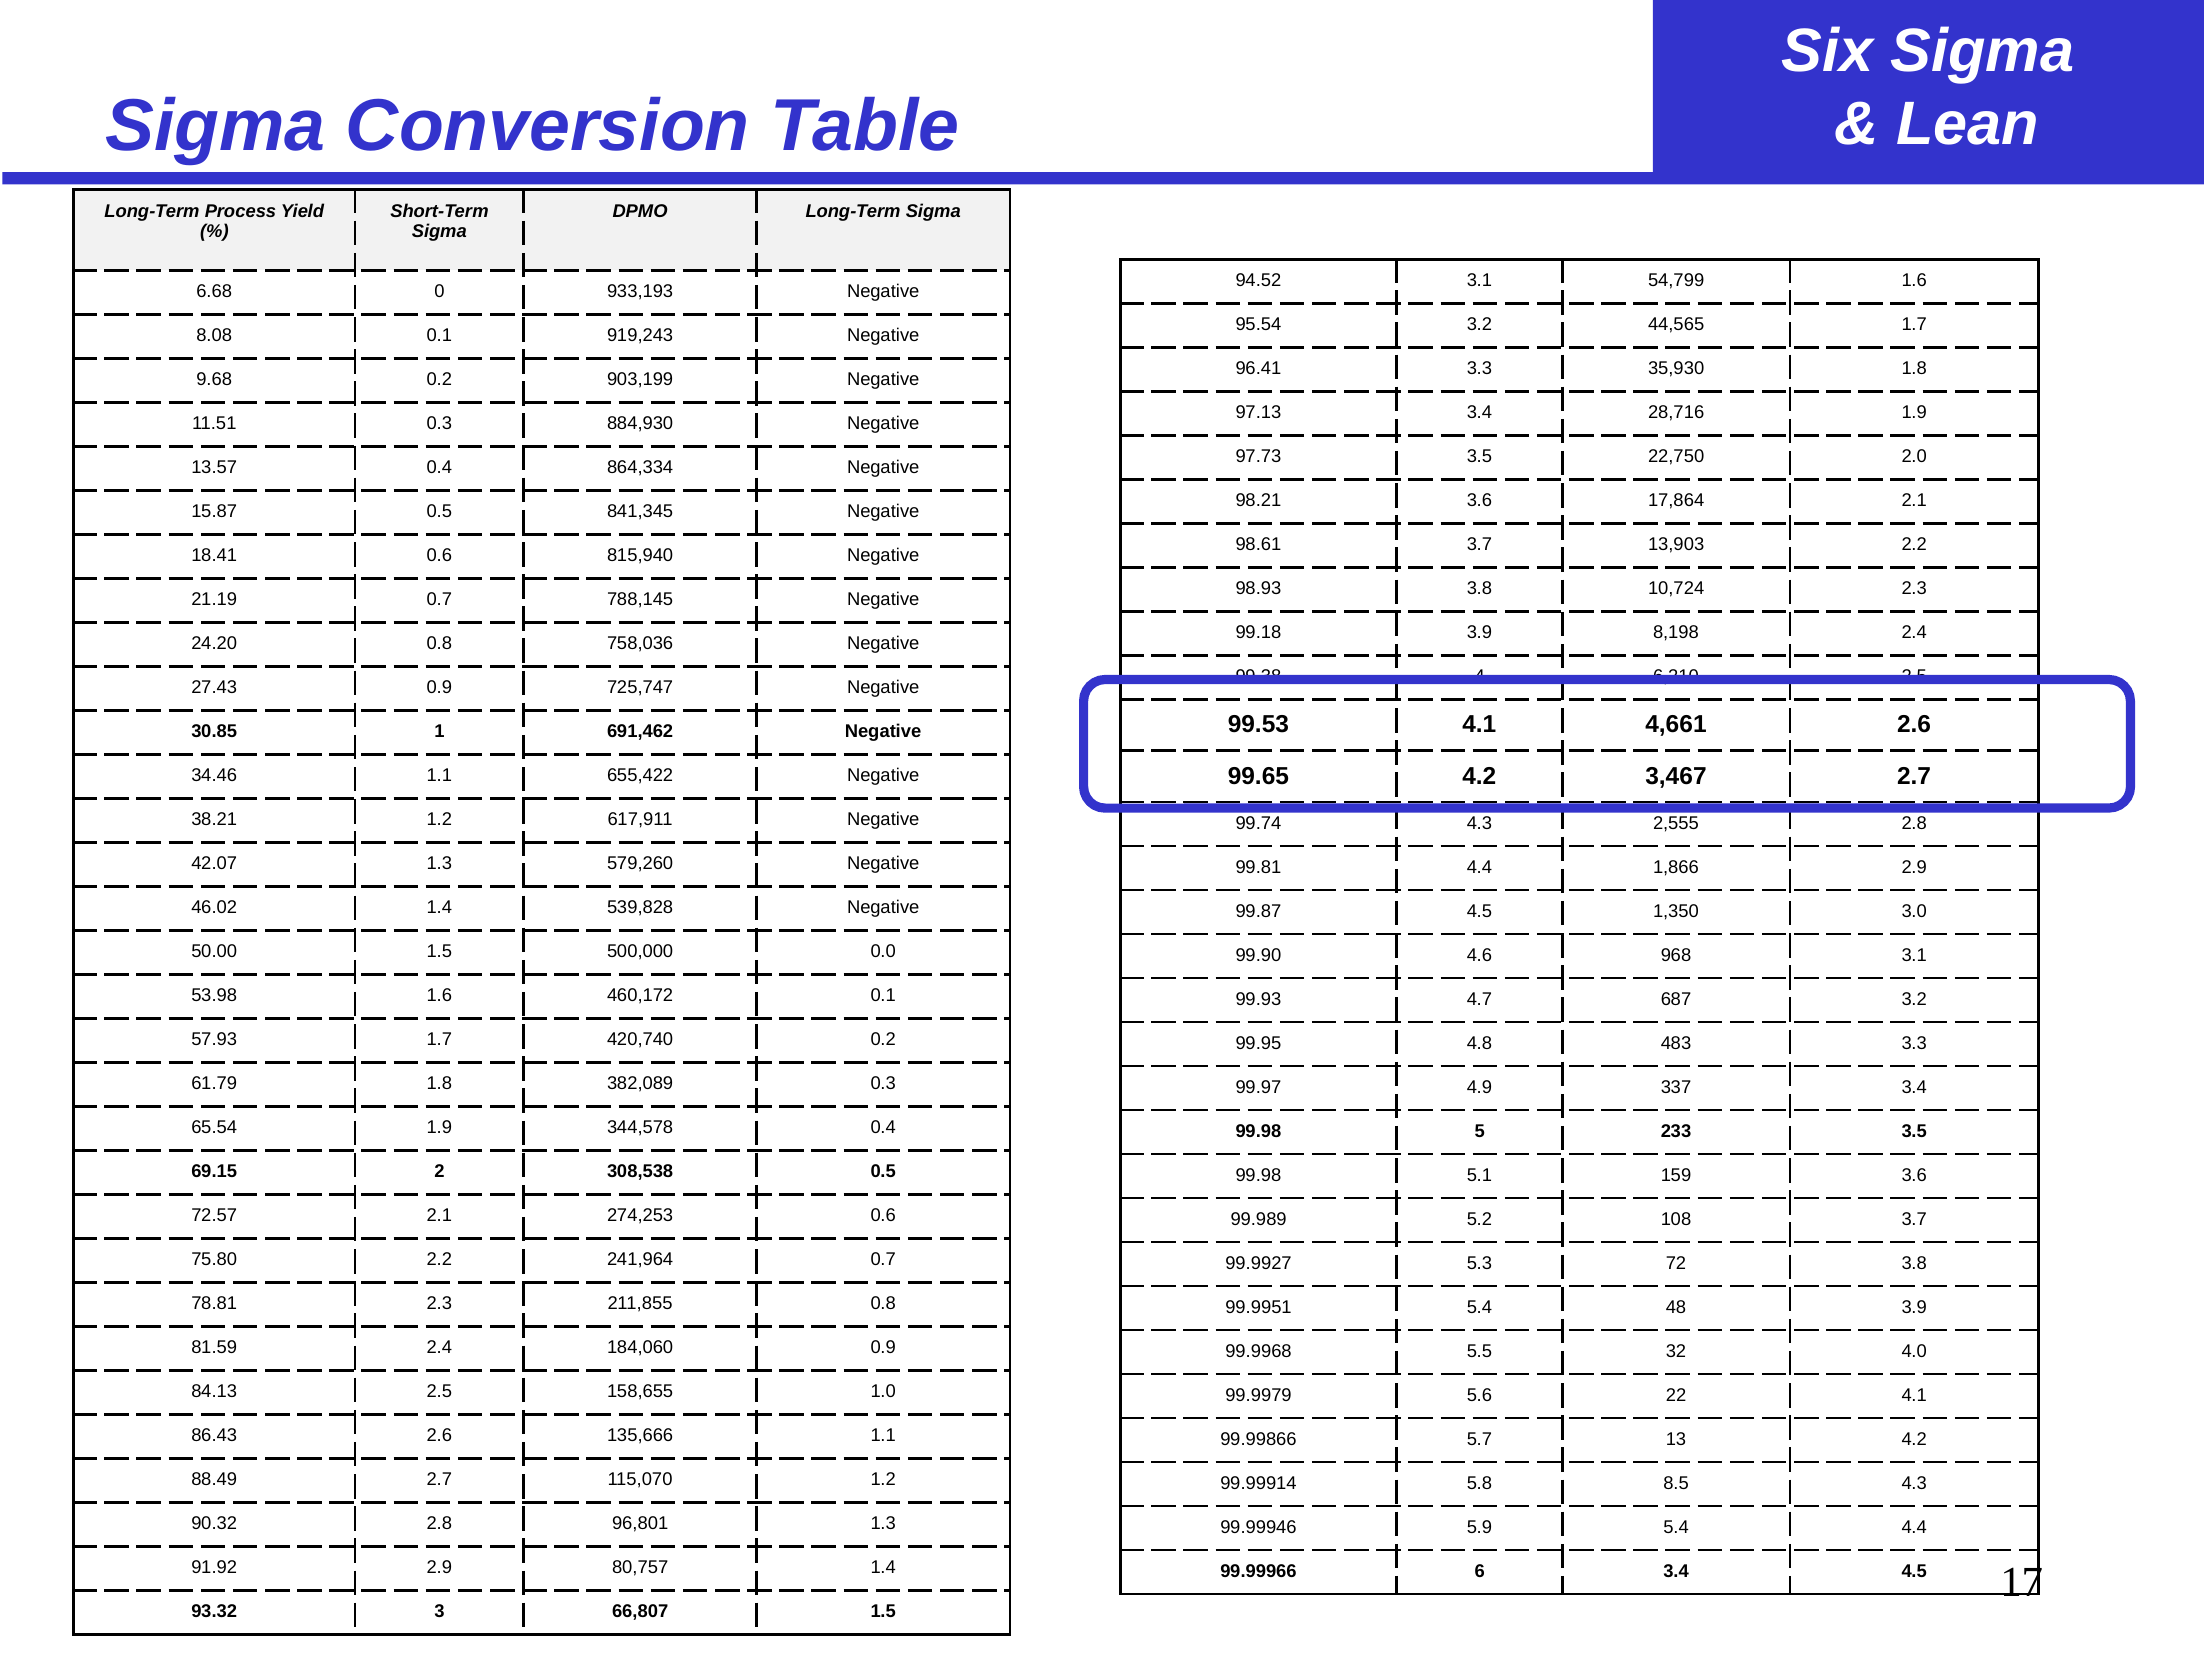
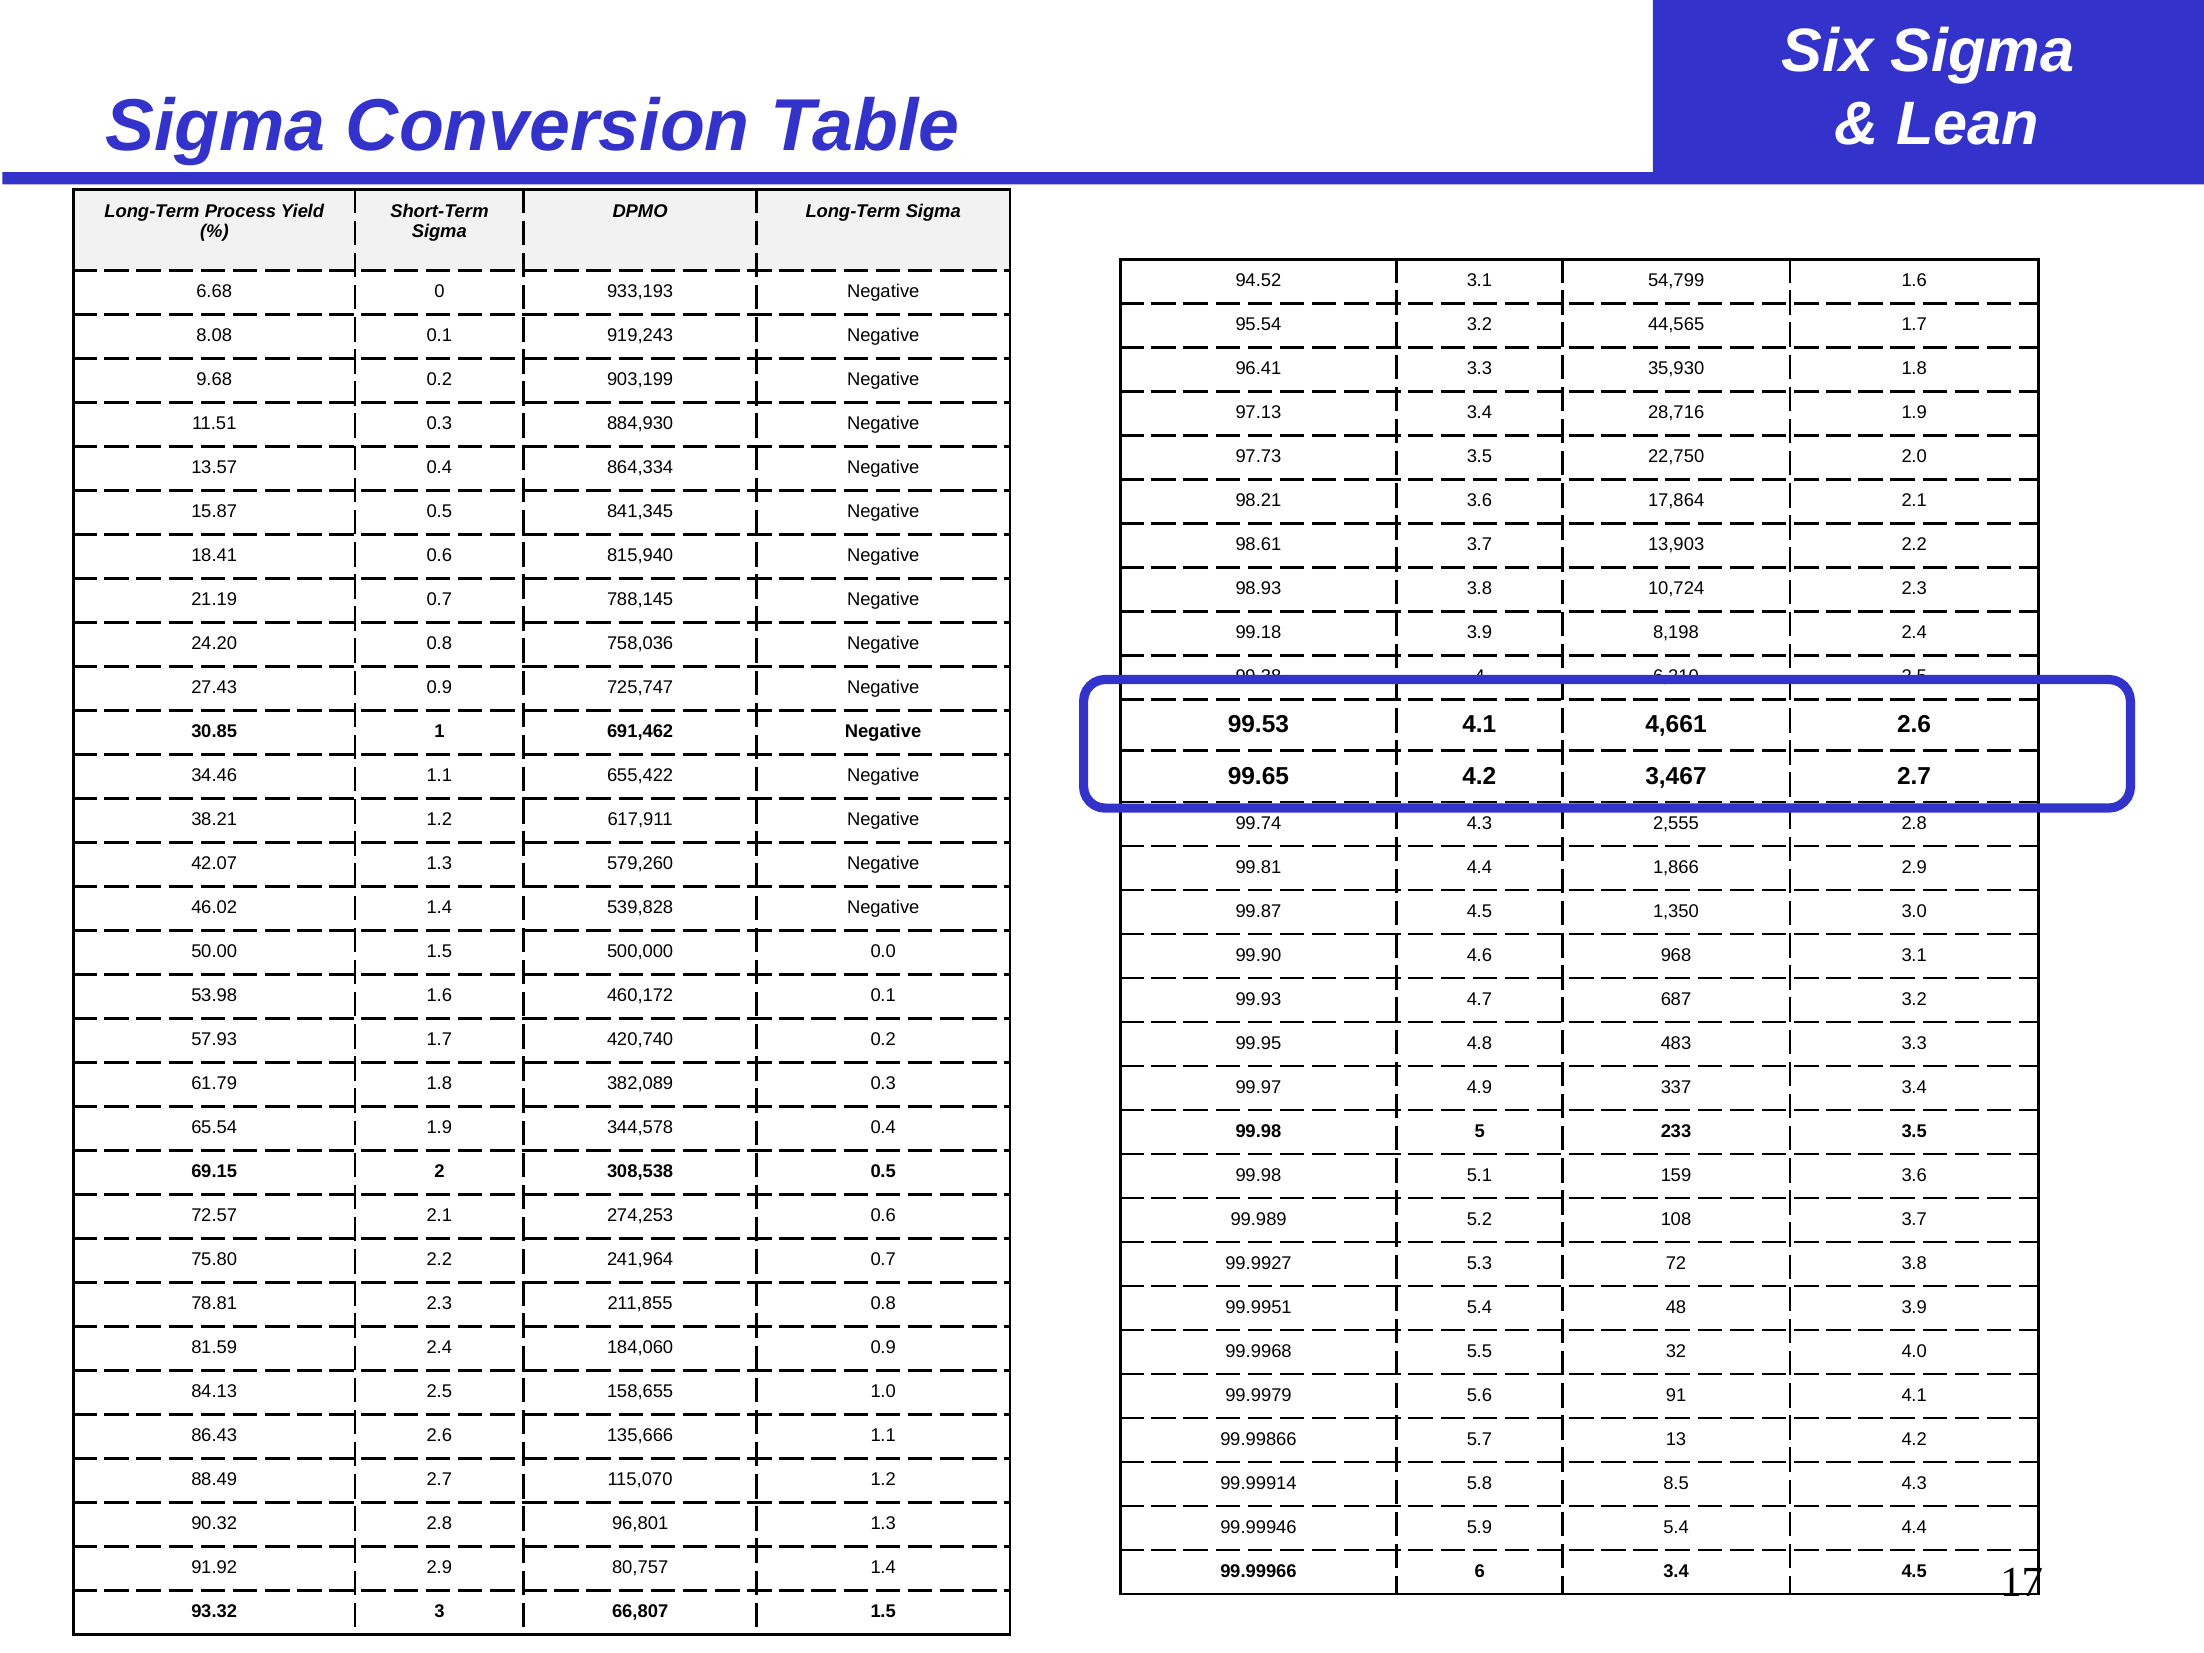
22: 22 -> 91 (1676, 1395)
